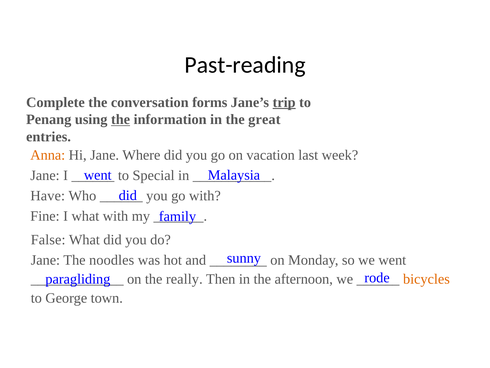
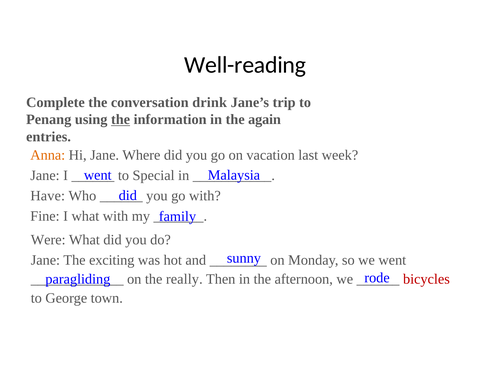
Past-reading: Past-reading -> Well-reading (245, 65)
forms: forms -> drink (210, 102)
trip underline: present -> none (284, 102)
great: great -> again (265, 119)
False: False -> Were (48, 240)
noodles: noodles -> exciting (112, 260)
bicycles colour: orange -> red (426, 279)
